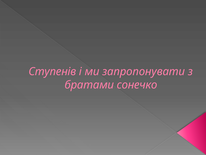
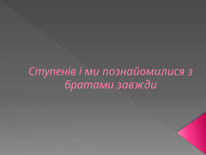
запропонувати: запропонувати -> познайомилися (144, 71)
сонечко: сонечко -> завжди (137, 85)
